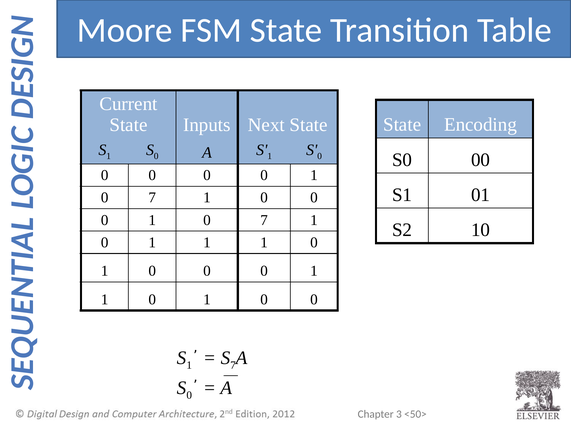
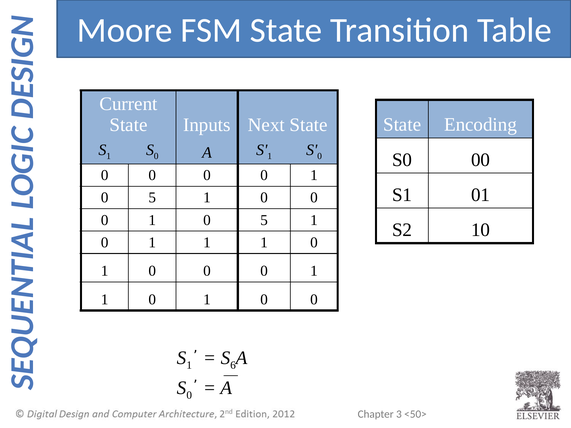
7: 7 -> 5 (152, 198)
7: 7 -> 5 (264, 220)
7: 7 -> 6 (233, 366)
